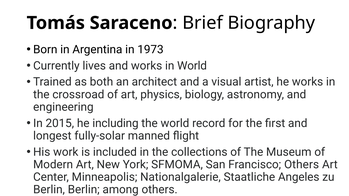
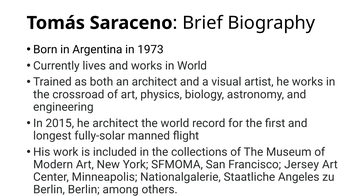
he including: including -> architect (115, 123)
Francisco Others: Others -> Jersey (302, 165)
